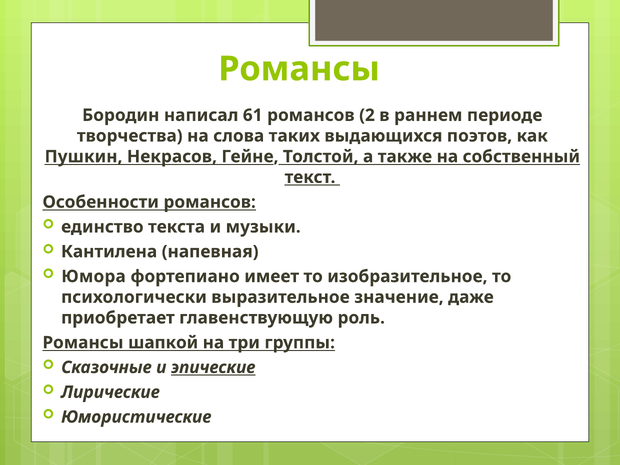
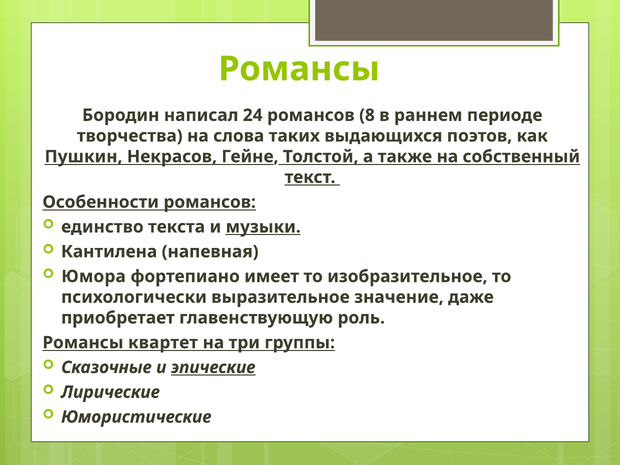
61: 61 -> 24 (253, 115)
2: 2 -> 8 (367, 115)
музыки underline: none -> present (263, 227)
шапкой: шапкой -> квартет (163, 343)
